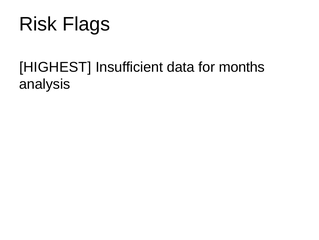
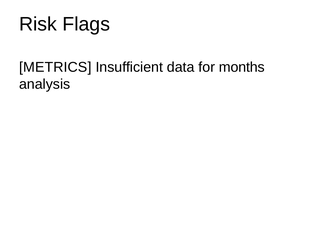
HIGHEST: HIGHEST -> METRICS (55, 67)
